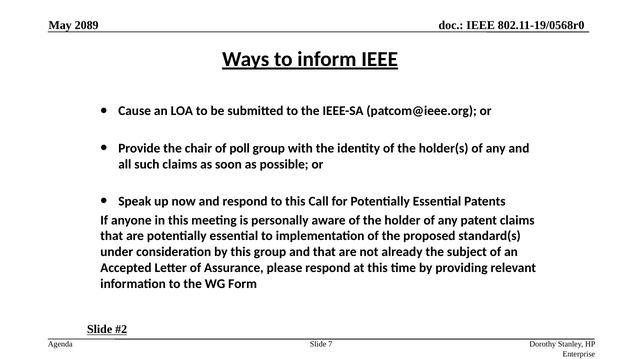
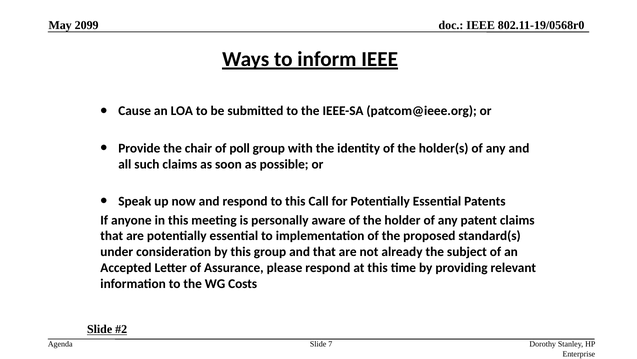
2089: 2089 -> 2099 (87, 25)
Form: Form -> Costs (243, 283)
